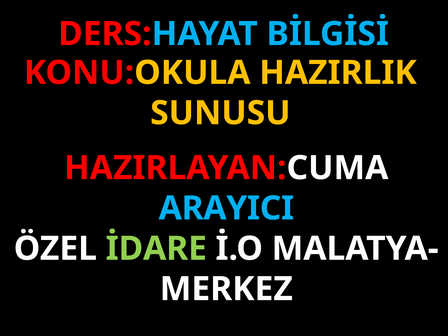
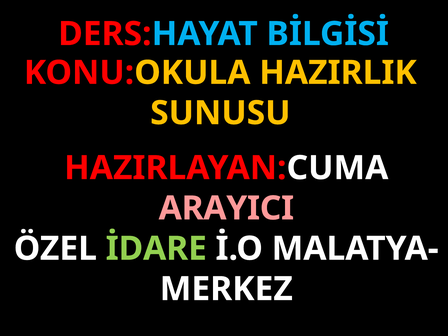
ARAYICI colour: light blue -> pink (226, 208)
